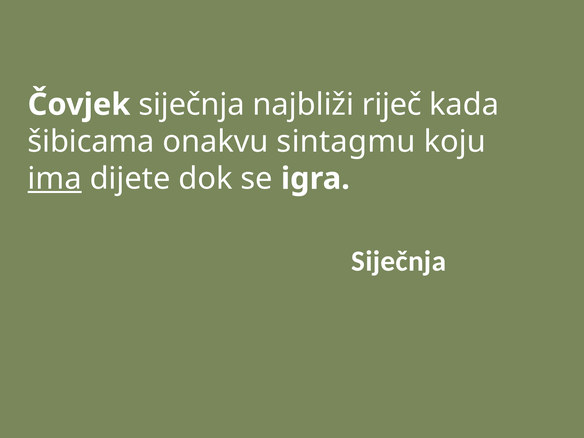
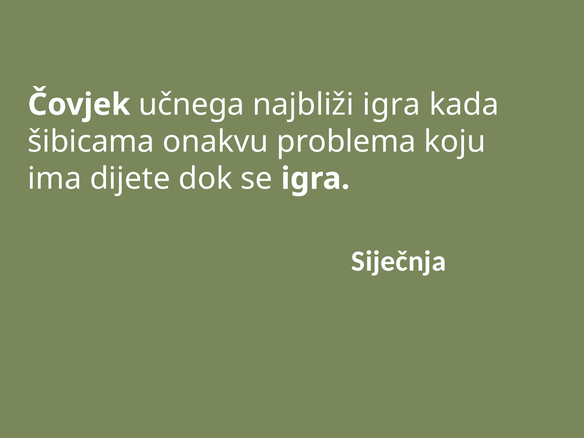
Čovjek siječnja: siječnja -> učnega (191, 105)
najbliži riječ: riječ -> igra (391, 105)
sintagmu: sintagmu -> problema (346, 142)
ima underline: present -> none (55, 179)
